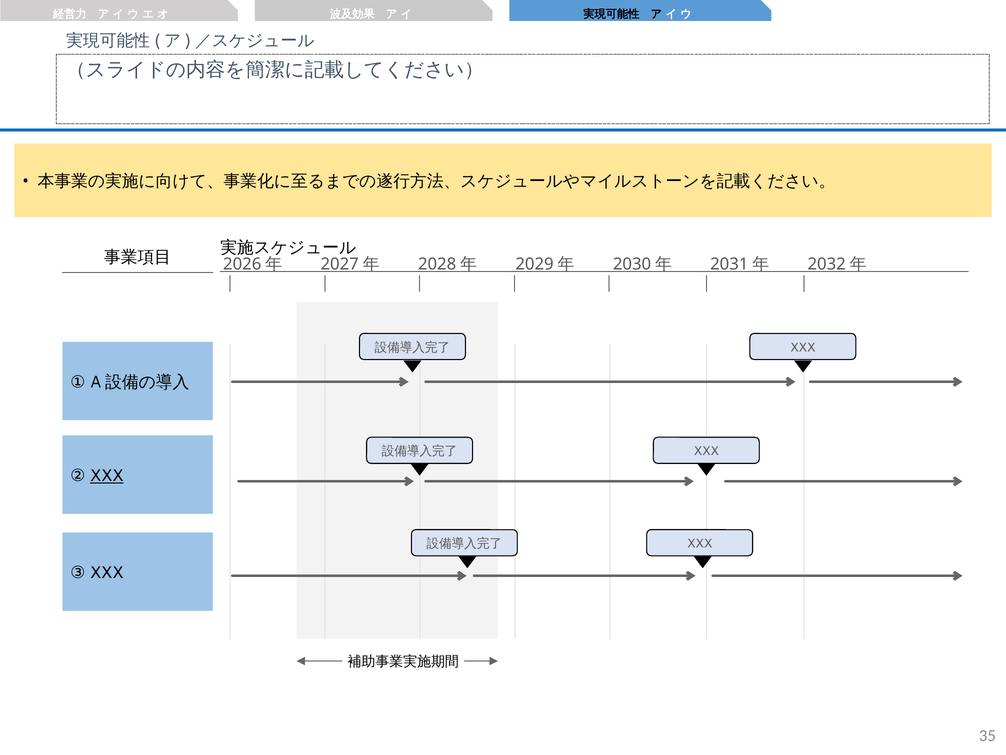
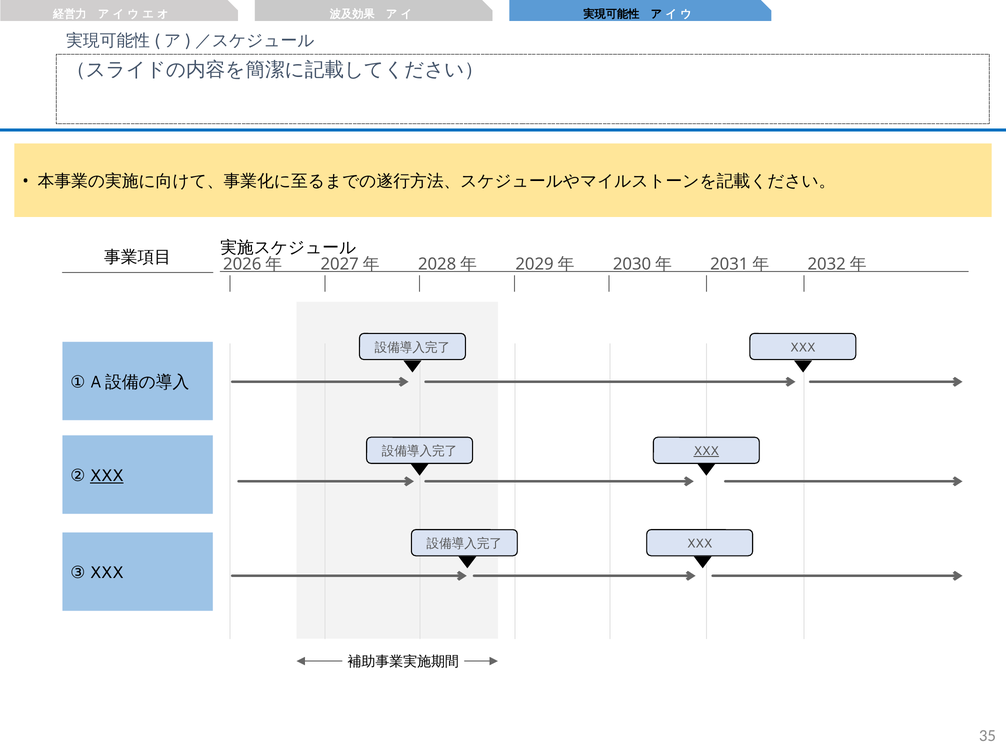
XXX underline: none -> present (706, 451)
